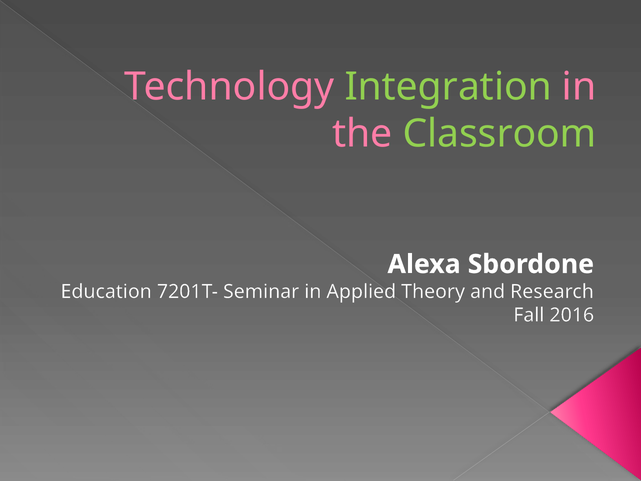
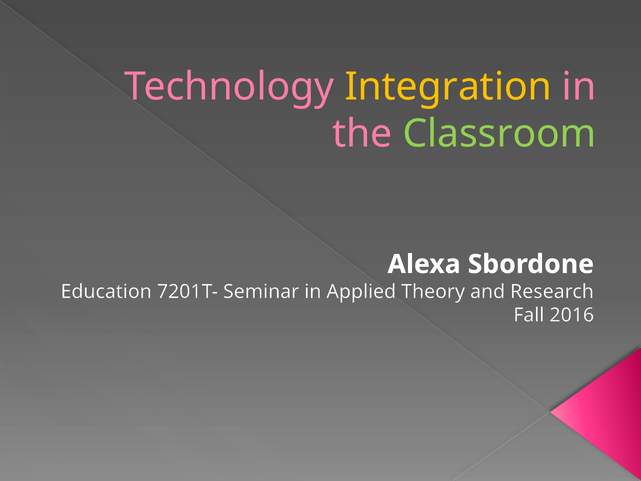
Integration colour: light green -> yellow (448, 87)
